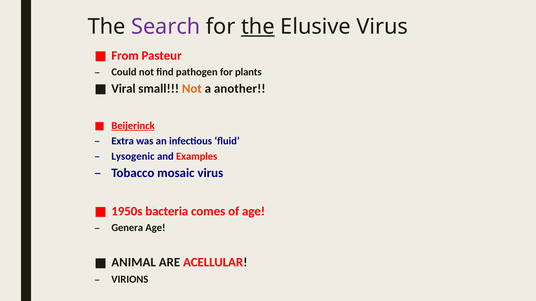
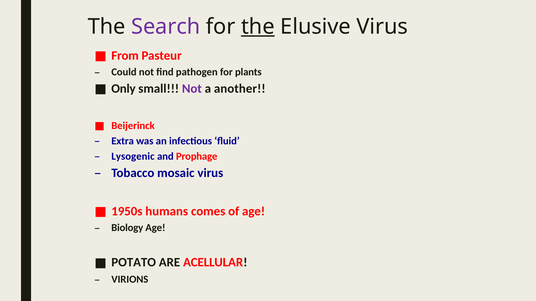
Viral: Viral -> Only (123, 89)
Not colour: orange -> purple (192, 89)
Beijerinck underline: present -> none (133, 126)
Examples: Examples -> Prophage (197, 157)
bacteria: bacteria -> humans (167, 212)
Genera: Genera -> Biology (127, 228)
ANIMAL: ANIMAL -> POTATO (134, 263)
